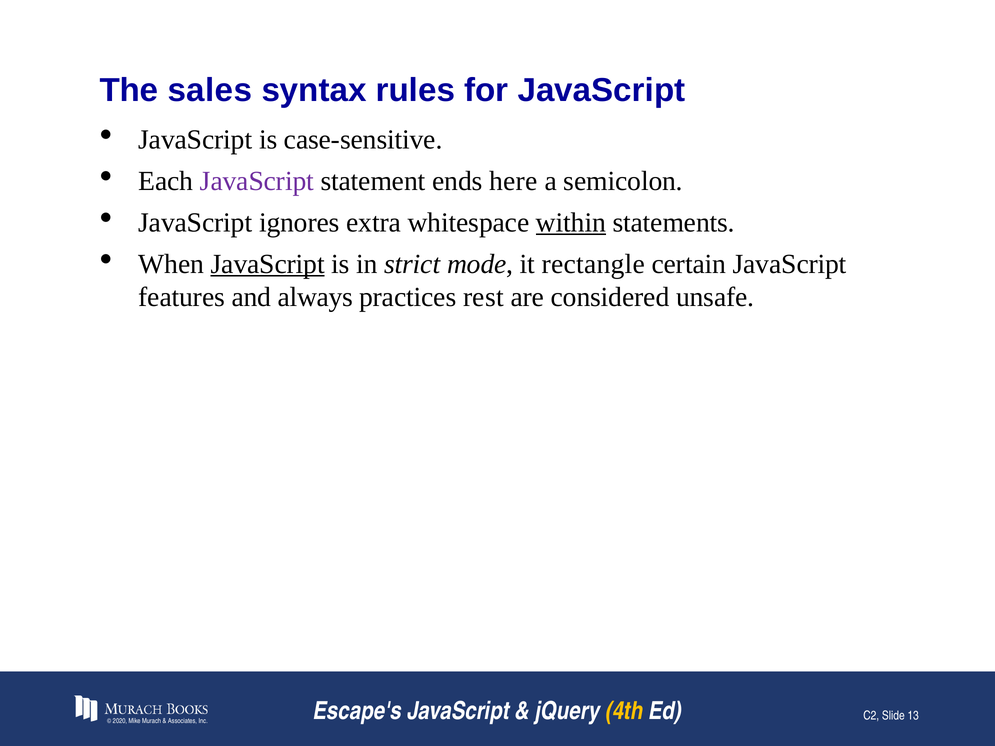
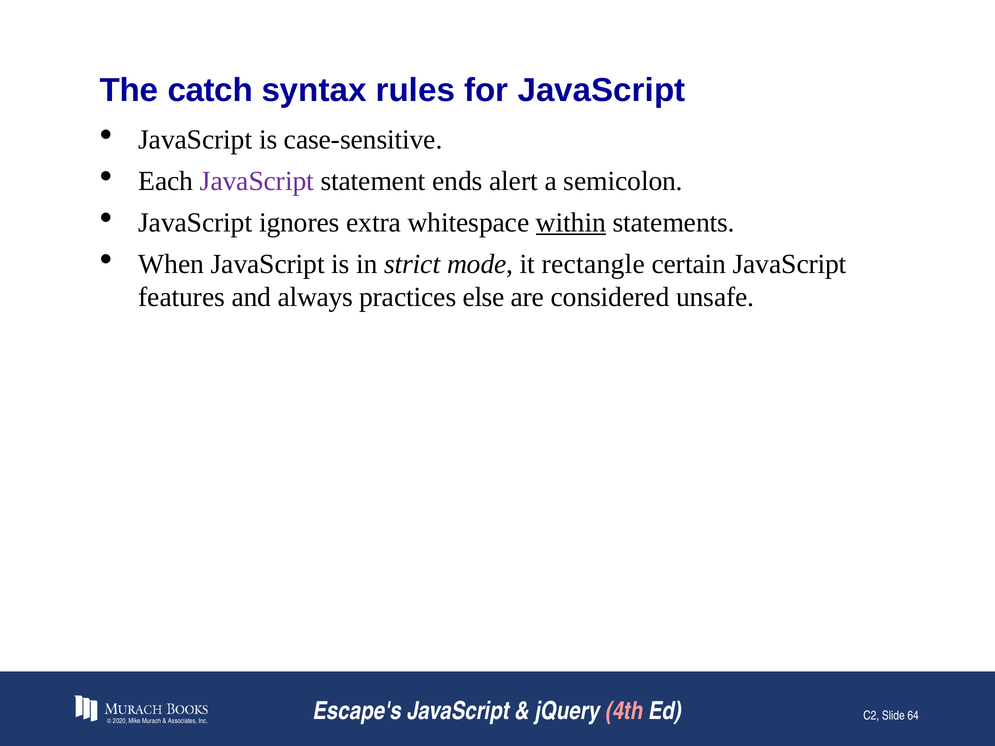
sales: sales -> catch (210, 90)
here: here -> alert (514, 181)
JavaScript underline: present -> none (268, 264)
rest: rest -> else (484, 297)
4th colour: yellow -> pink (624, 711)
13: 13 -> 64 (913, 716)
